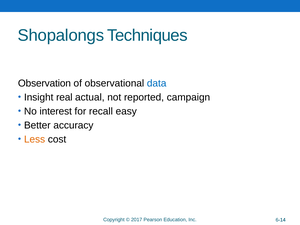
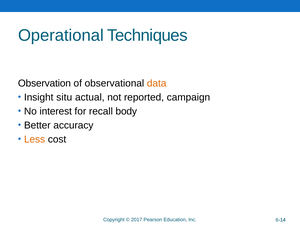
Shopalongs: Shopalongs -> Operational (61, 35)
data colour: blue -> orange (157, 83)
real: real -> situ (64, 97)
easy: easy -> body (126, 111)
